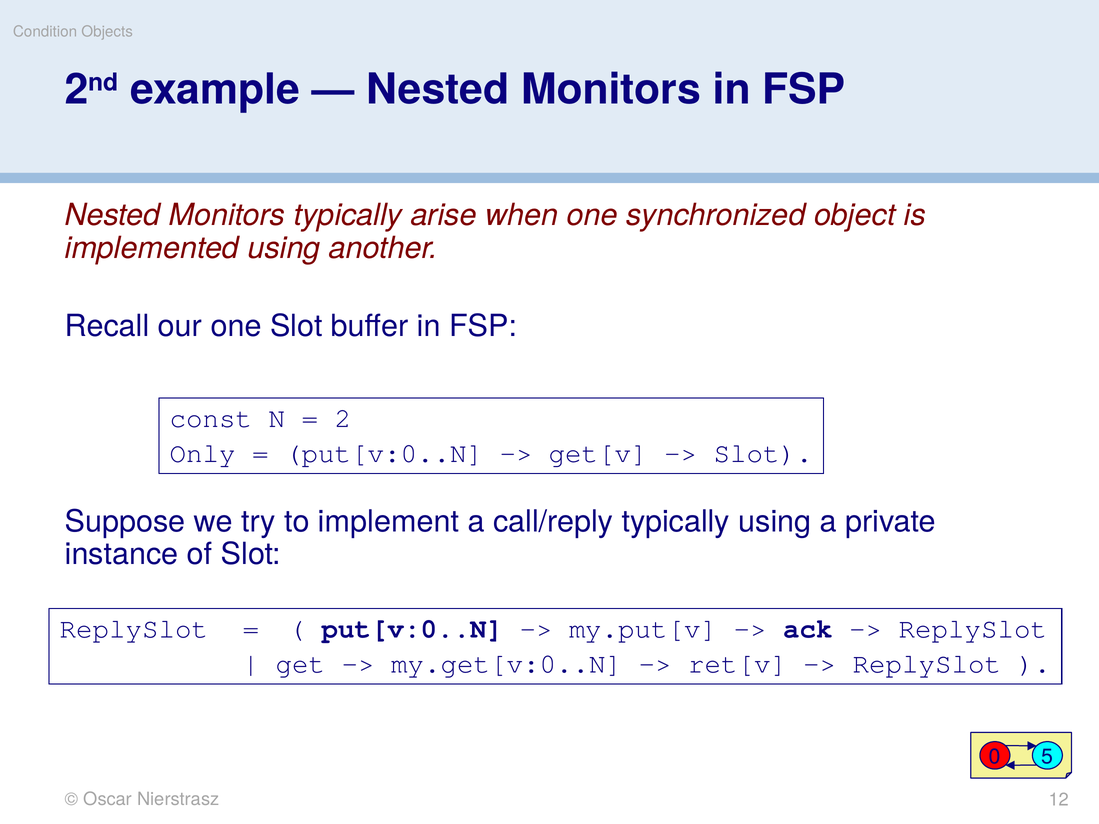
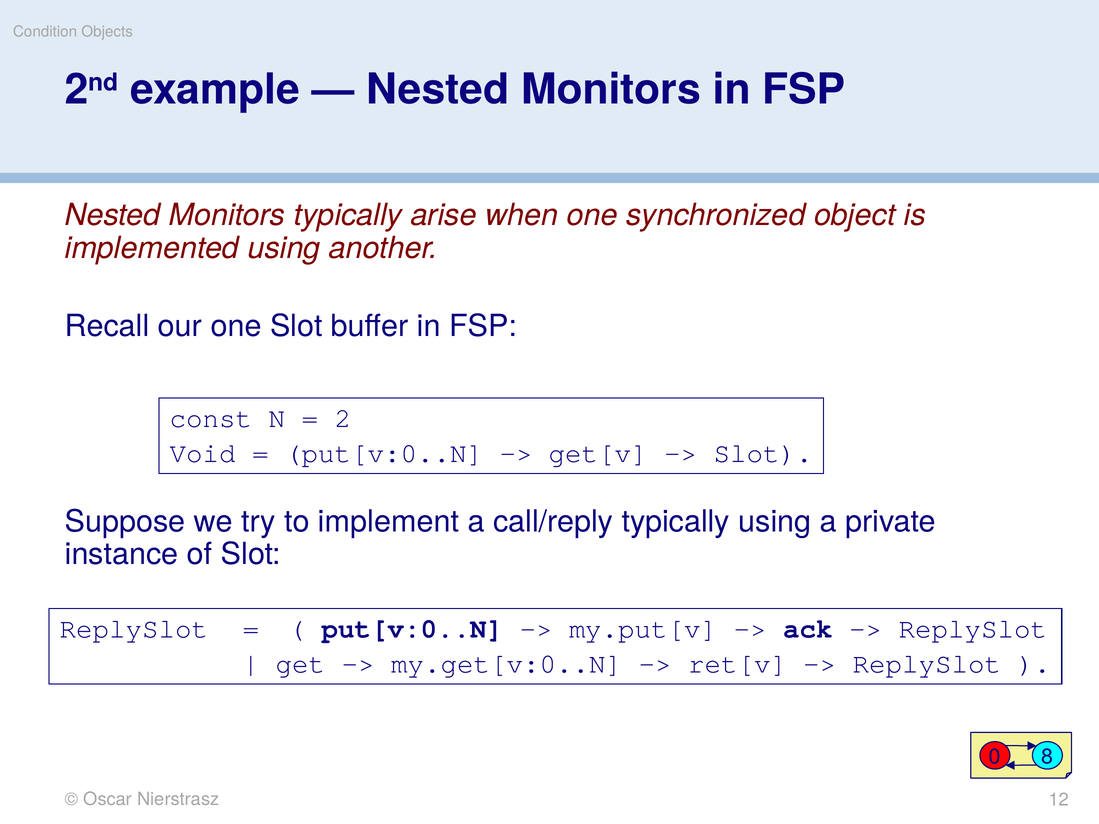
Only: Only -> Void (203, 453)
5: 5 -> 8 (1047, 757)
